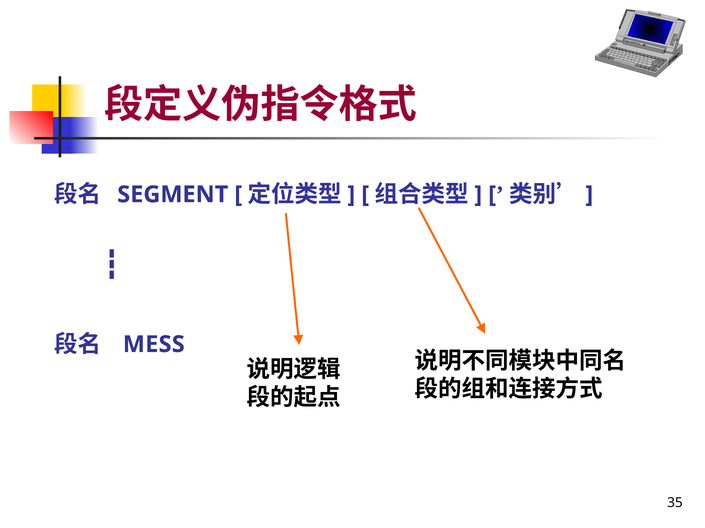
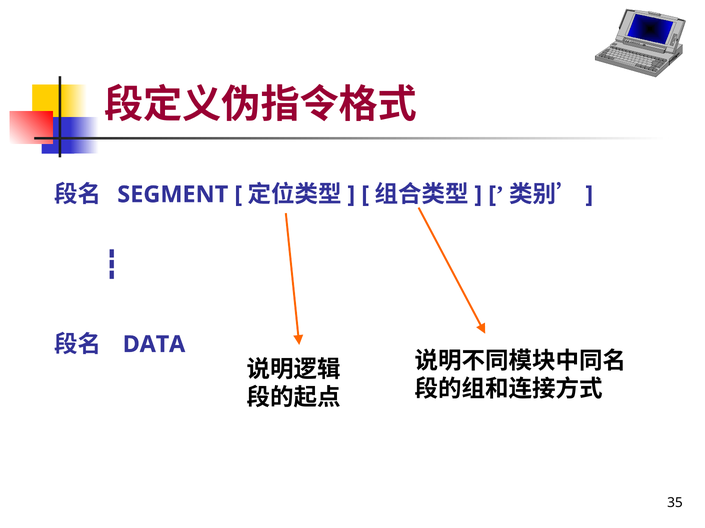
MESS: MESS -> DATA (154, 345)
